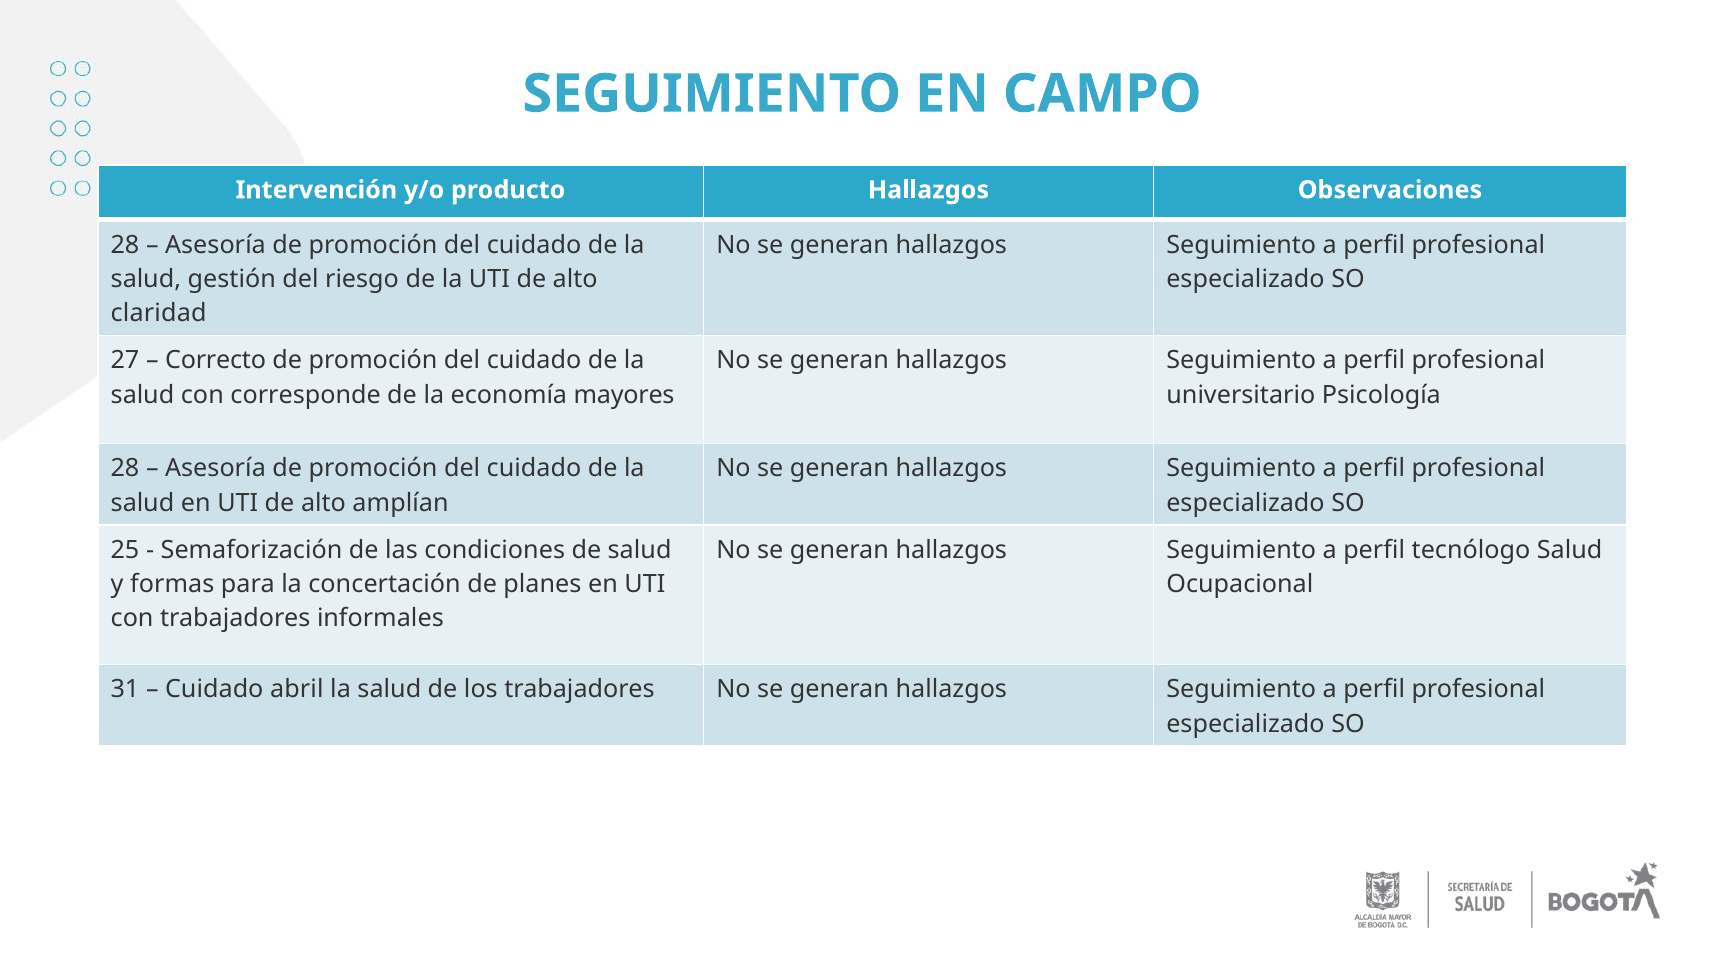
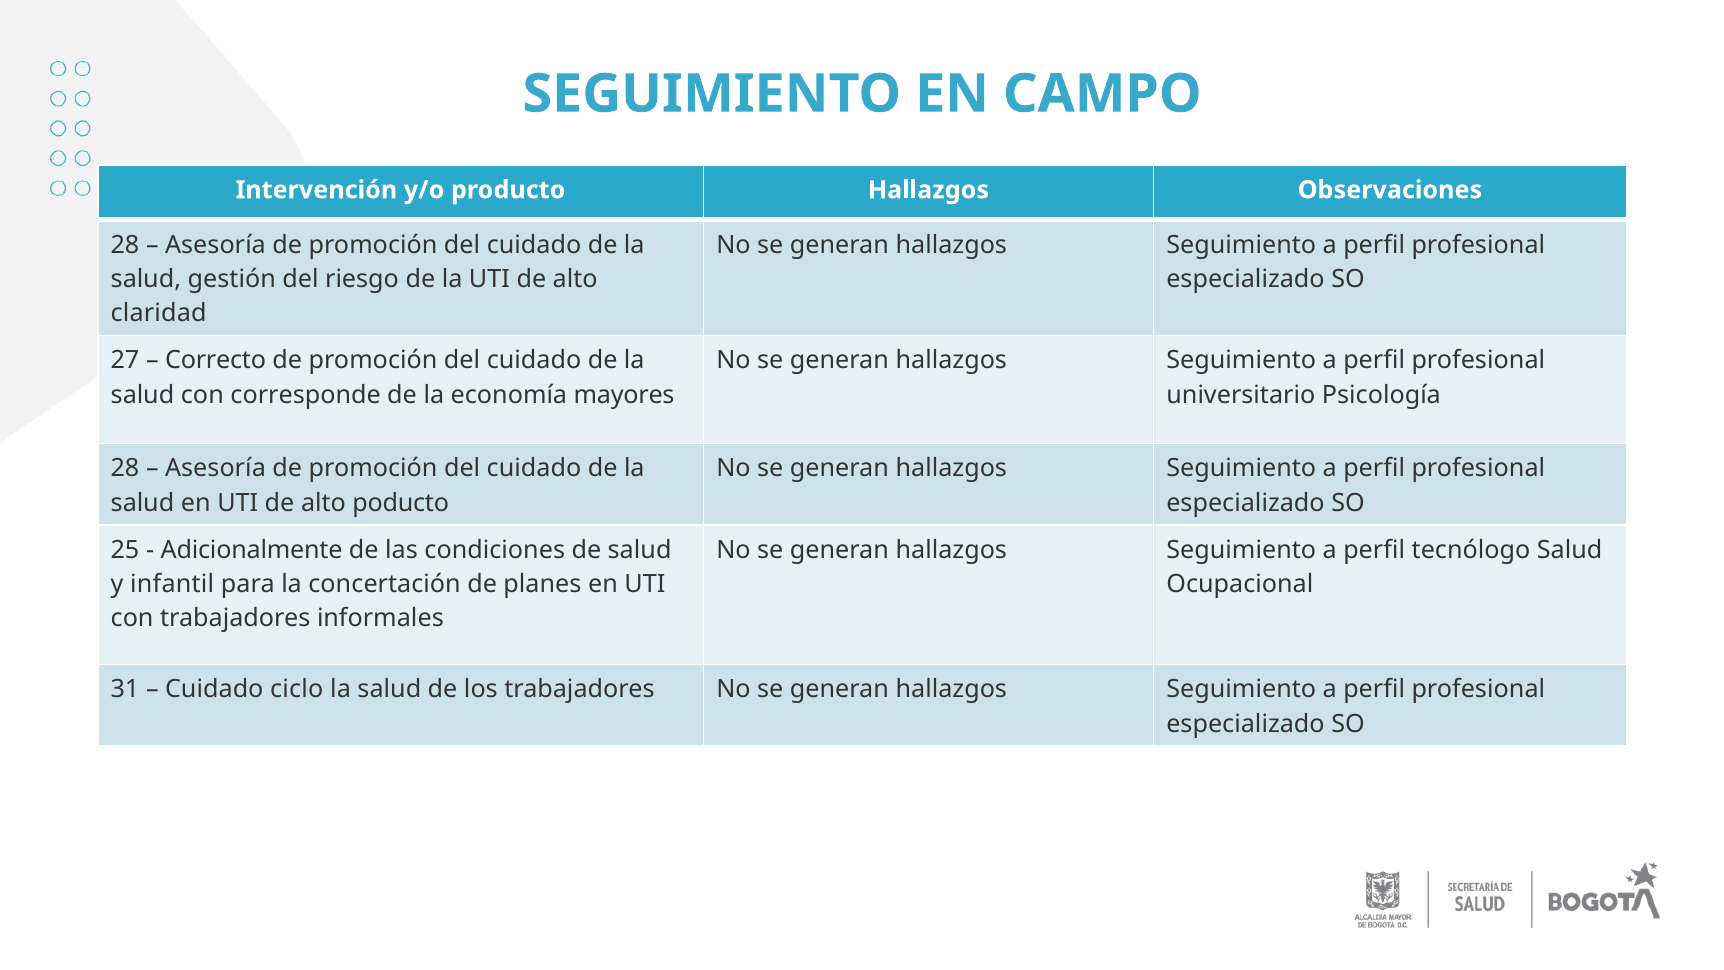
amplían: amplían -> poducto (401, 503)
Semaforización: Semaforización -> Adicionalmente (252, 550)
formas: formas -> infantil (172, 584)
abril: abril -> ciclo (297, 689)
